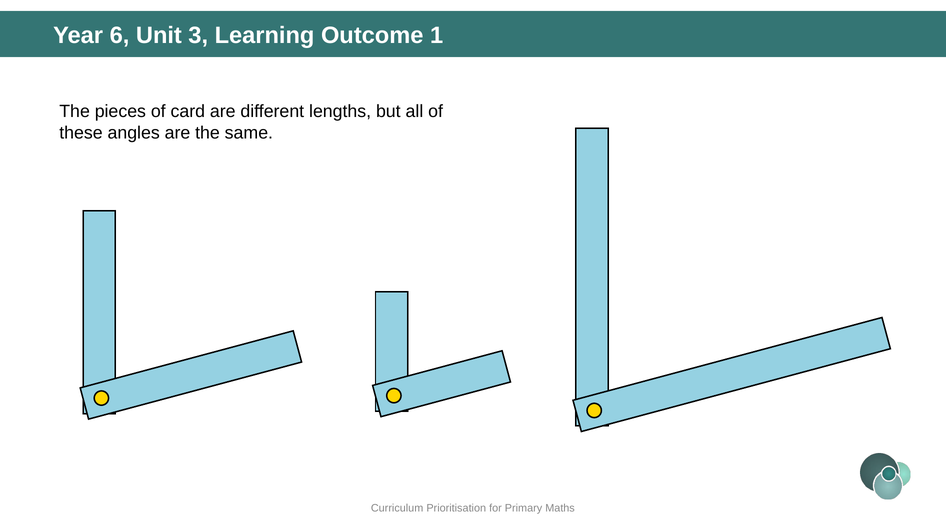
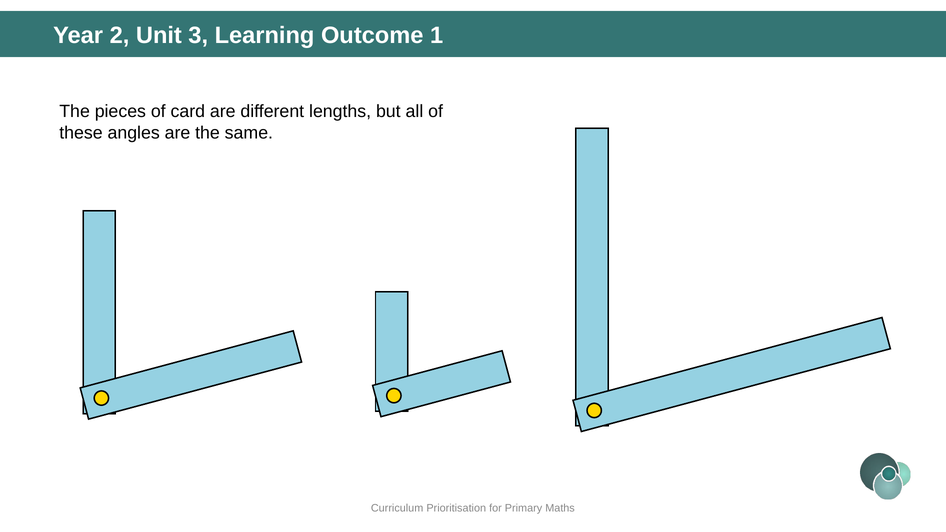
6: 6 -> 2 (120, 35)
